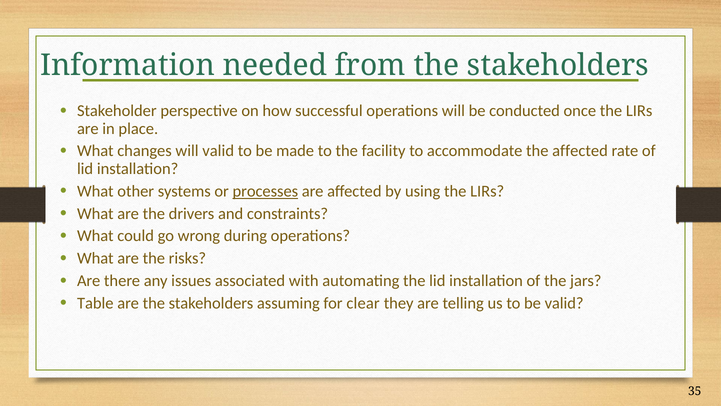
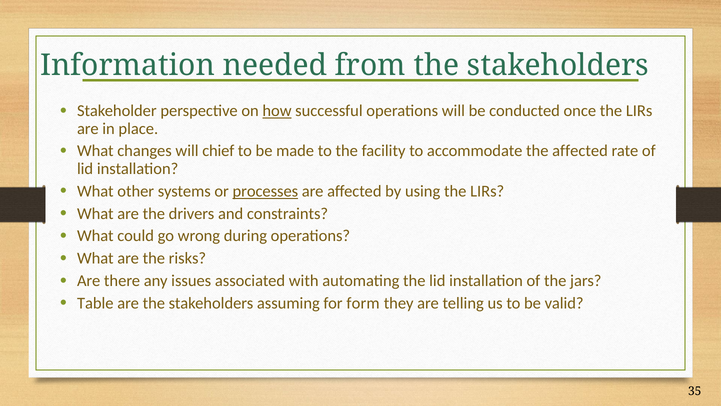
how underline: none -> present (277, 111)
will valid: valid -> chief (218, 151)
clear: clear -> form (363, 303)
